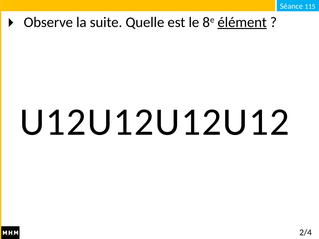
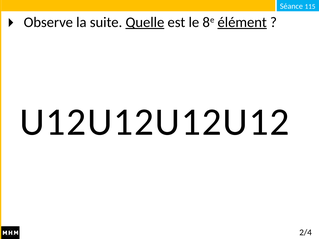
Quelle underline: none -> present (145, 22)
